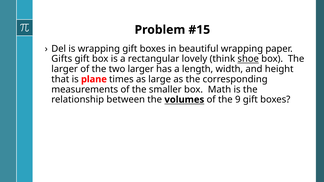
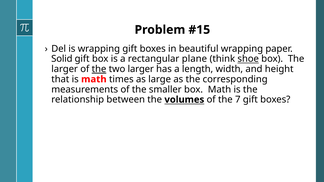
Gifts: Gifts -> Solid (62, 59)
lovely: lovely -> plane (194, 59)
the underline: none -> present (99, 69)
is plane: plane -> math (94, 79)
9: 9 -> 7 (238, 100)
